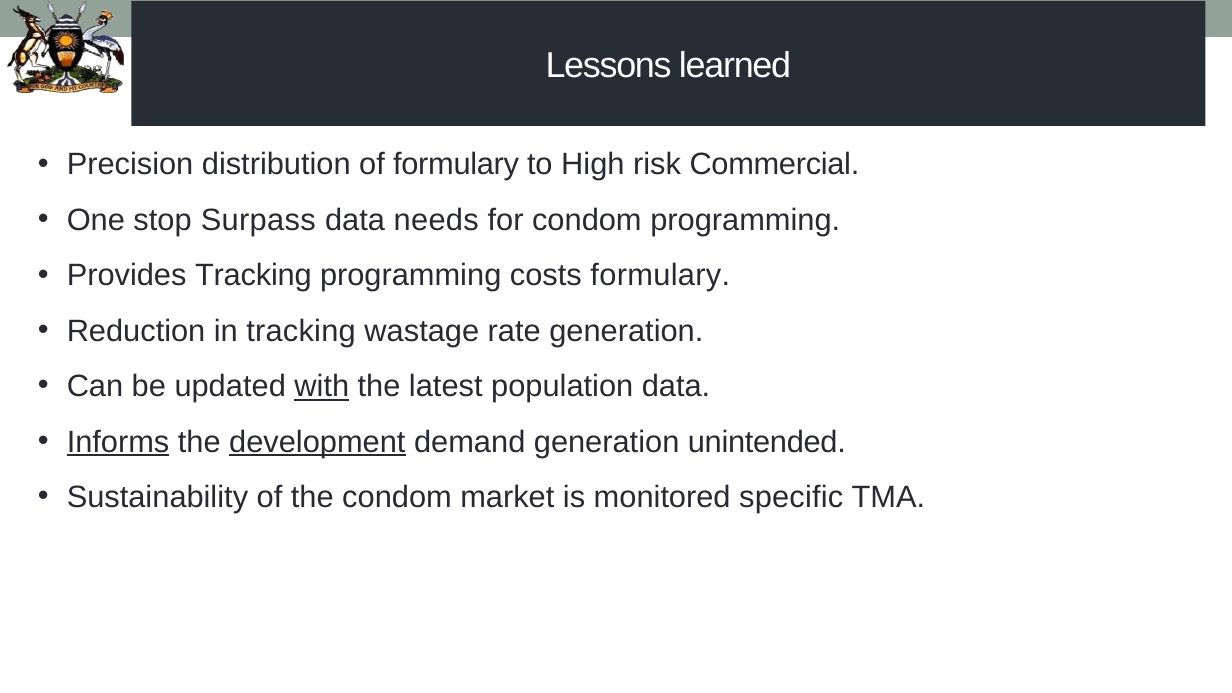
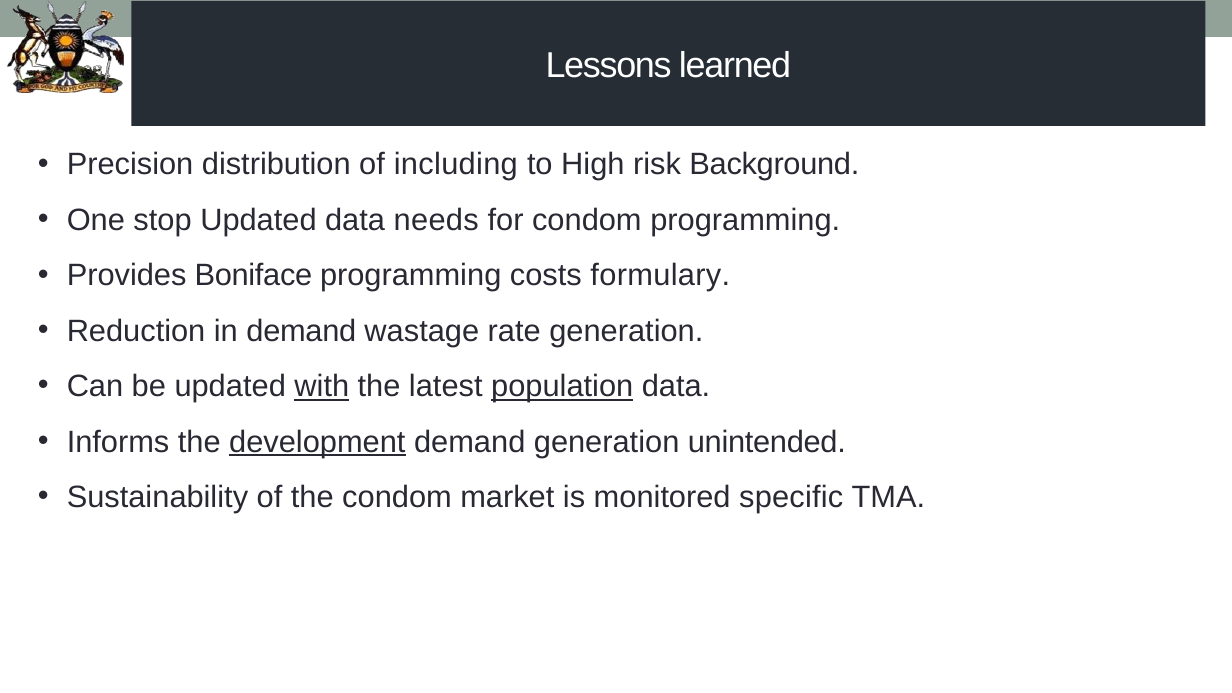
of formulary: formulary -> including (456, 165)
Commercial: Commercial -> Background (774, 165)
stop Surpass: Surpass -> Updated (258, 220)
Provides Tracking: Tracking -> Boniface (253, 276)
in tracking: tracking -> demand (301, 331)
population underline: none -> present (562, 387)
Informs underline: present -> none (118, 442)
